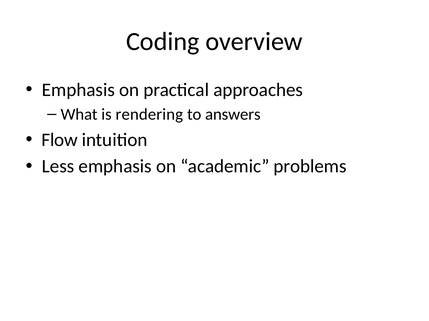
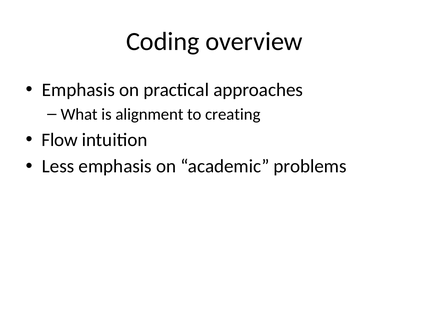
rendering: rendering -> alignment (149, 115)
answers: answers -> creating (233, 115)
